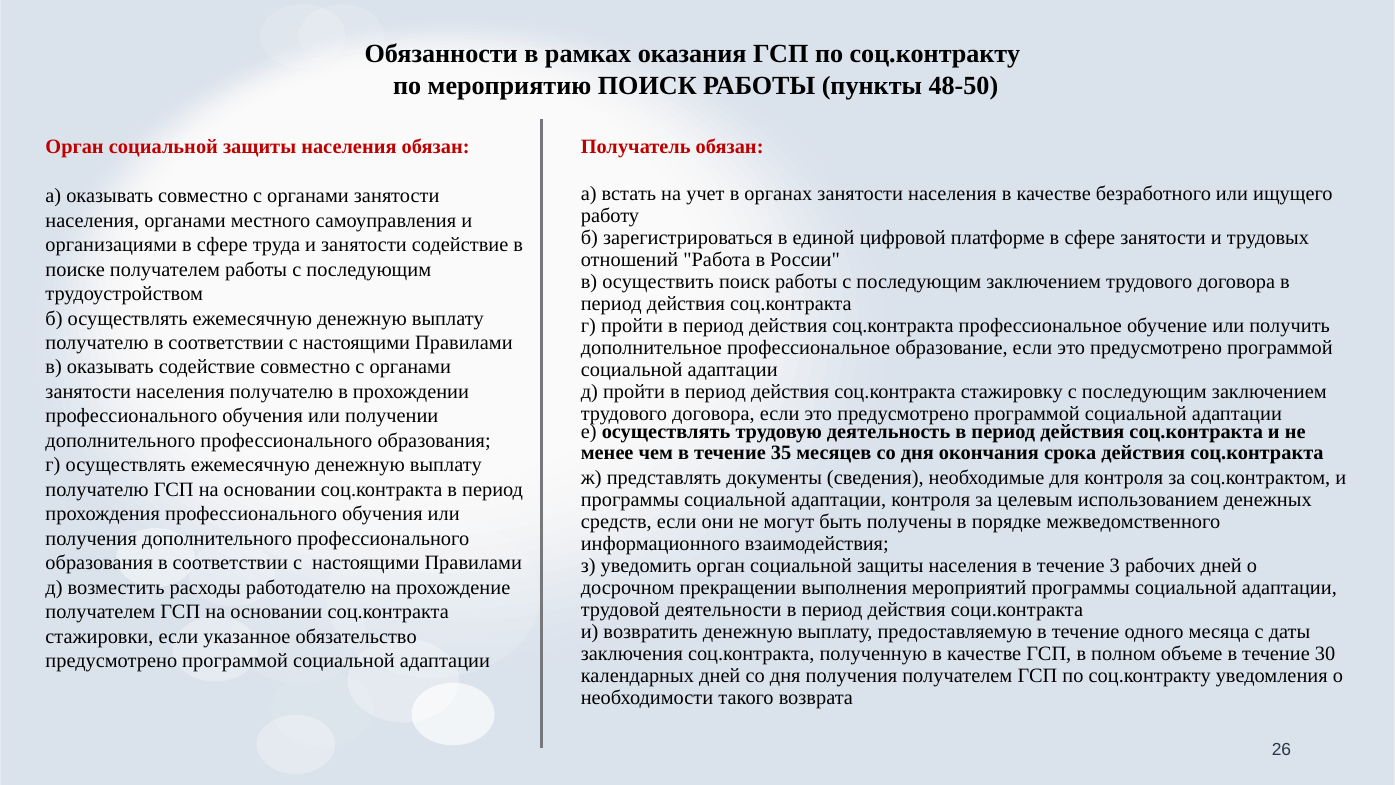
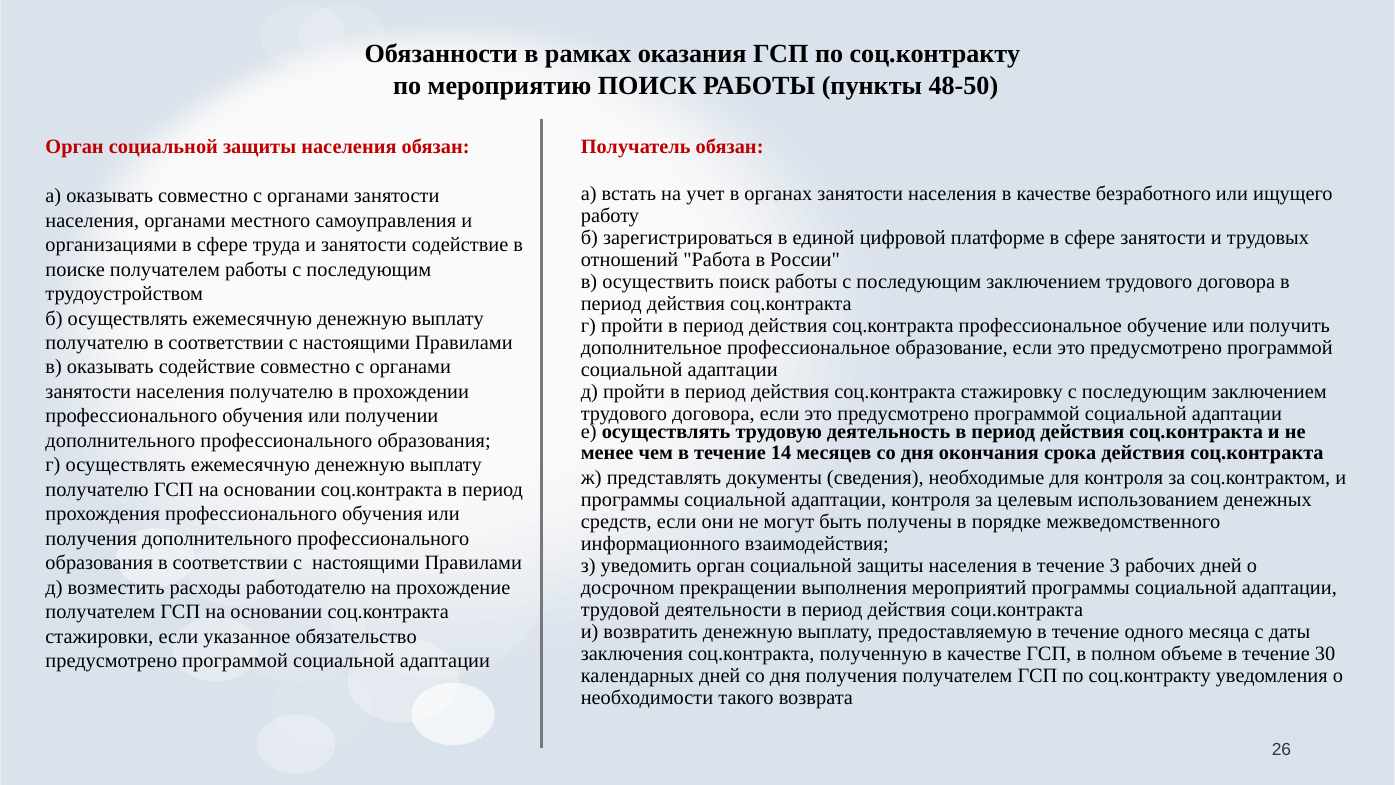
35: 35 -> 14 (781, 453)
